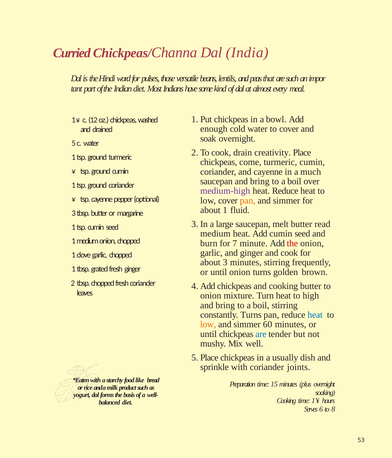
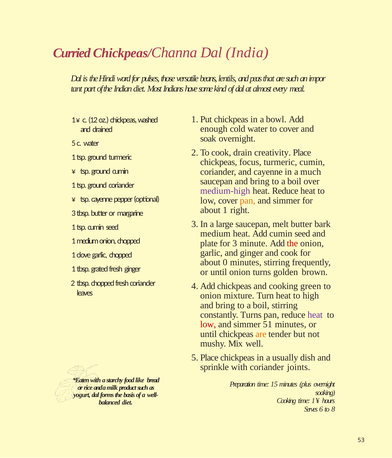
come: come -> focus (250, 162)
fluid: fluid -> right (240, 210)
read: read -> bark (323, 224)
burn: burn -> plate (209, 244)
for 7: 7 -> 3 (235, 244)
about 3: 3 -> 0 (225, 263)
cooking butter: butter -> green (311, 287)
heat colour: blue -> purple (315, 315)
low colour: orange -> red (208, 325)
60: 60 -> 51 (268, 325)
are colour: blue -> orange (261, 335)
